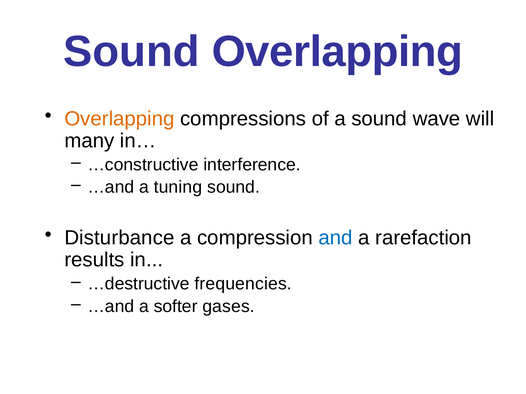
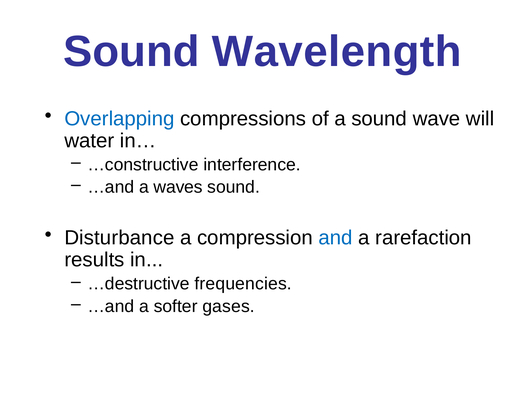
Sound Overlapping: Overlapping -> Wavelength (337, 52)
Overlapping colour: orange -> blue (119, 119)
many: many -> water (89, 141)
tuning: tuning -> waves (178, 187)
